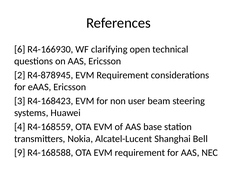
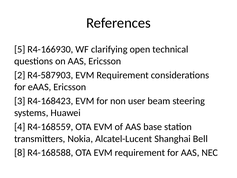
6: 6 -> 5 (20, 49)
R4-878945: R4-878945 -> R4-587903 (50, 75)
9: 9 -> 8 (20, 153)
